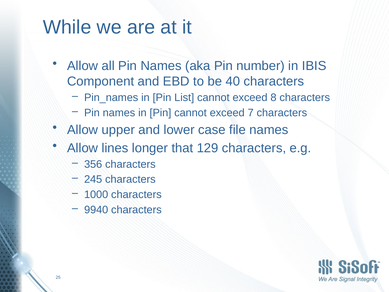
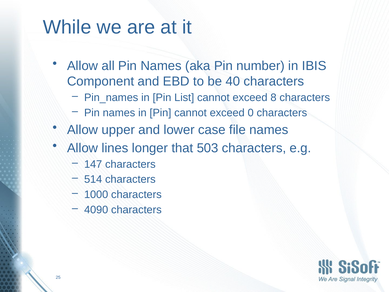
7: 7 -> 0 (251, 113)
129: 129 -> 503 (208, 148)
356: 356 -> 147 (93, 164)
245: 245 -> 514 (93, 179)
9940: 9940 -> 4090 (96, 210)
